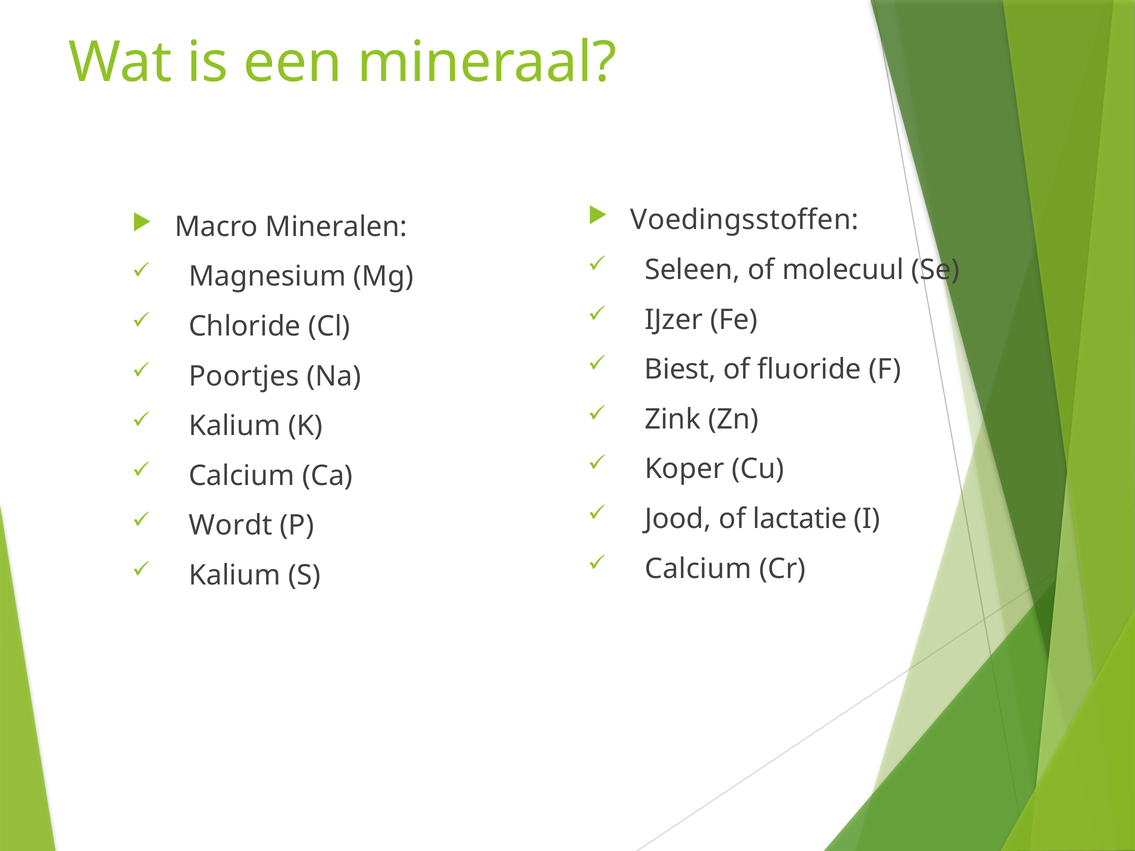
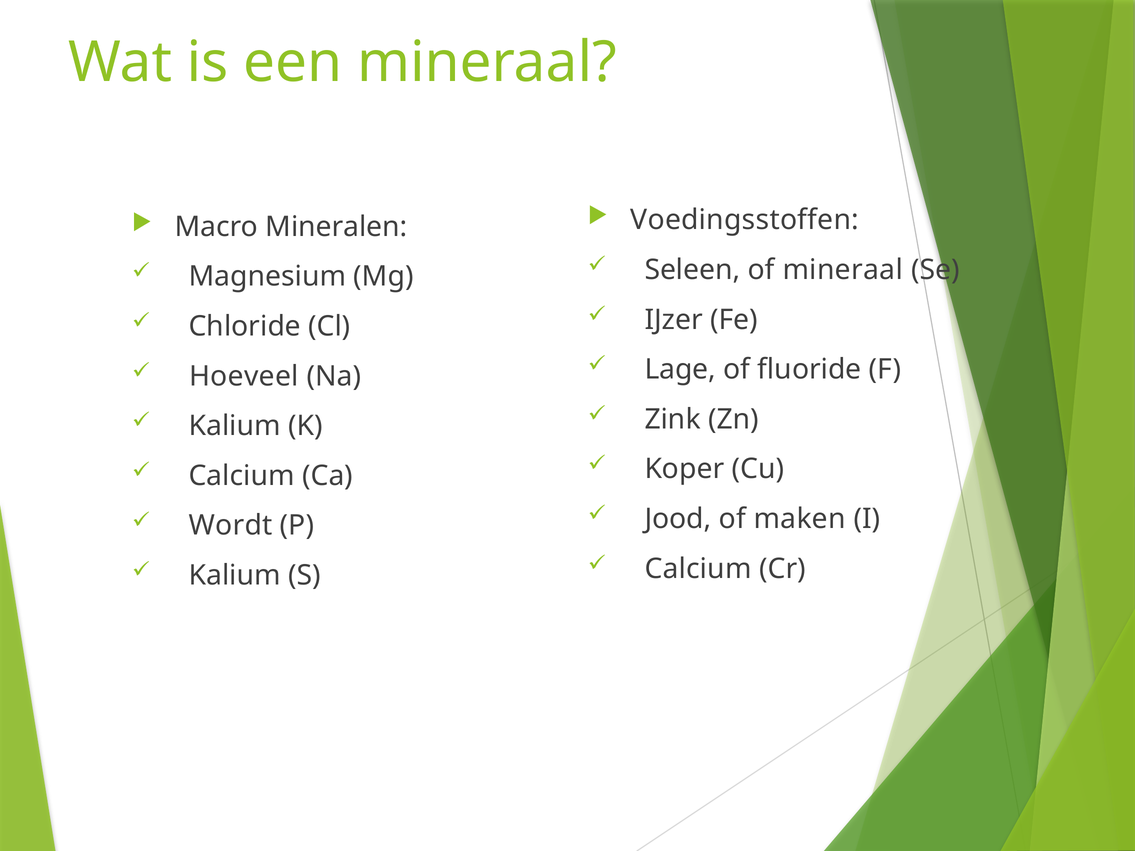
of molecuul: molecuul -> mineraal (843, 270)
Biest: Biest -> Lage (680, 370)
Poortjes: Poortjes -> Hoeveel (244, 376)
lactatie: lactatie -> maken (800, 519)
